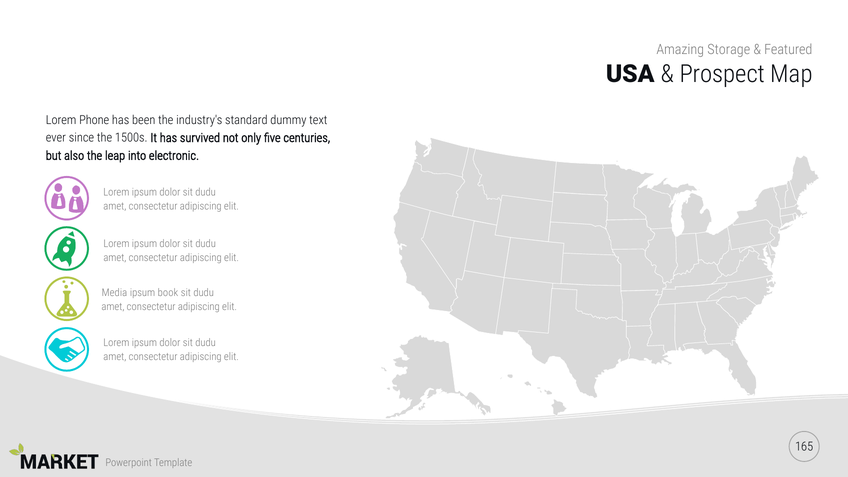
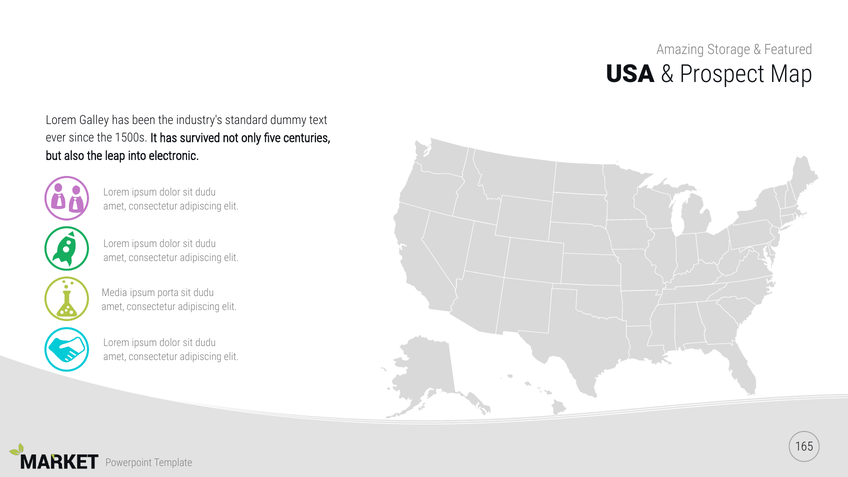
Phone: Phone -> Galley (94, 120)
book: book -> porta (168, 293)
